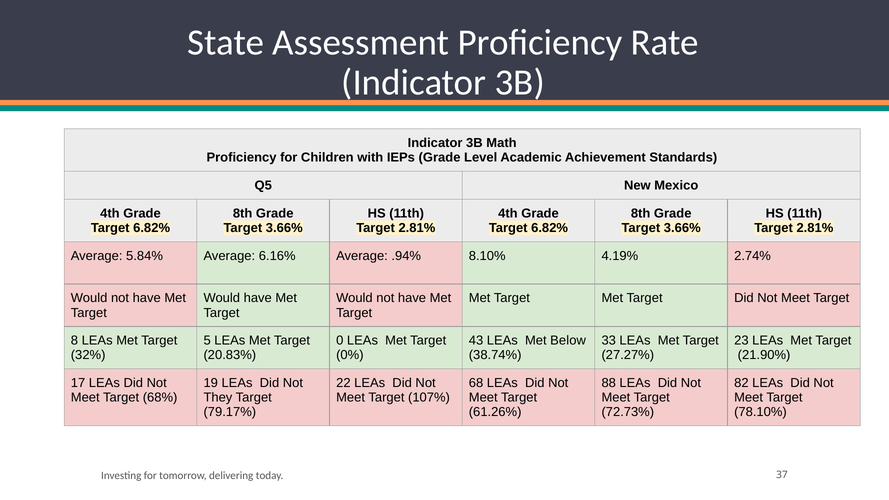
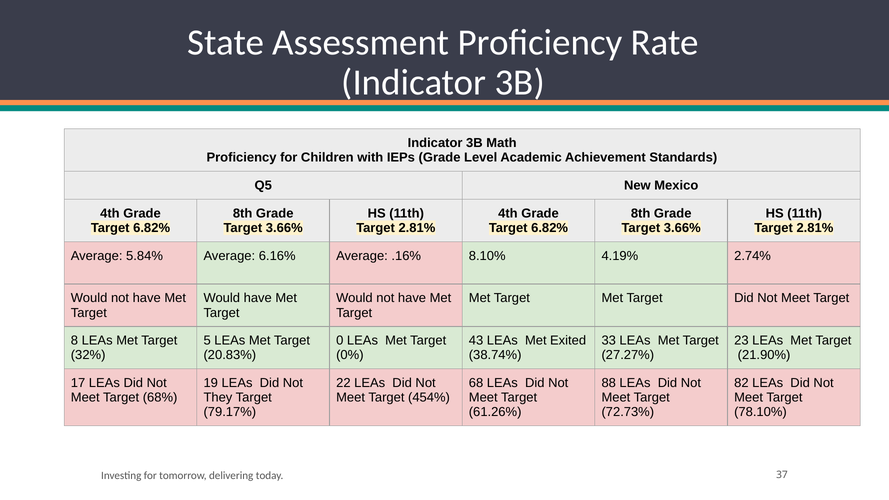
.94%: .94% -> .16% (406, 256)
Below: Below -> Exited (568, 341)
107%: 107% -> 454% (429, 398)
